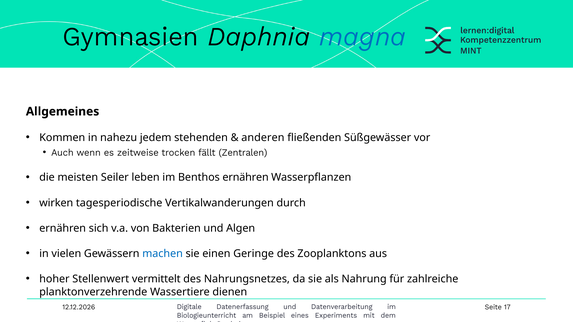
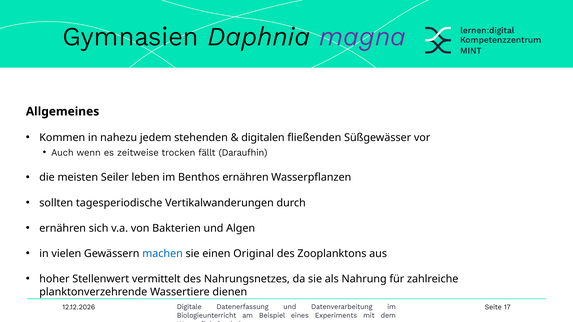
magna colour: blue -> purple (363, 37)
anderen: anderen -> digitalen (263, 138)
Zentralen: Zentralen -> Daraufhin (243, 153)
wirken: wirken -> sollten (56, 203)
Geringe: Geringe -> Original (254, 254)
